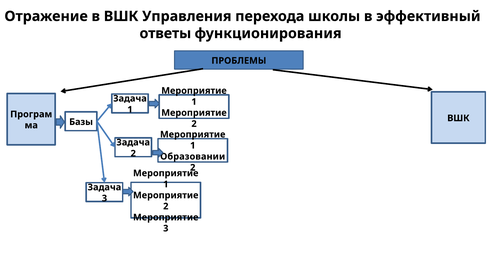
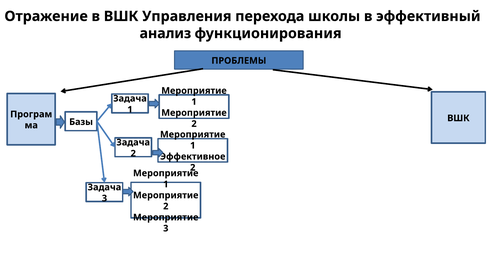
ответы: ответы -> анализ (165, 33)
Образовании: Образовании -> Эффективное (193, 157)
